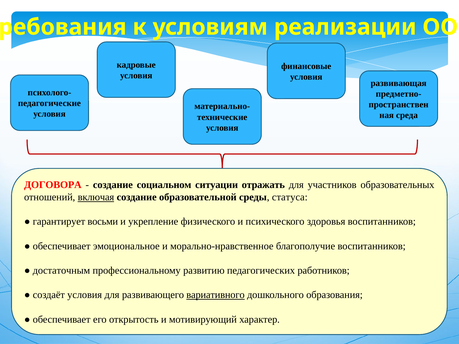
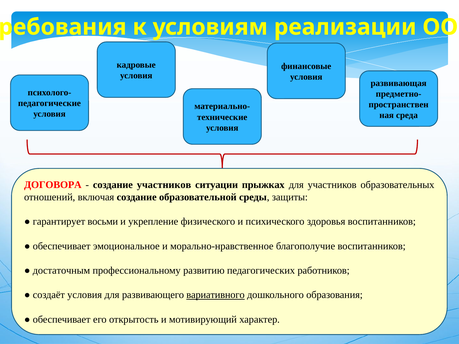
создание социальном: социальном -> участников (164, 185)
отражать: отражать -> прыжках (263, 185)
включая underline: present -> none (96, 197)
статуса: статуса -> защиты (290, 197)
